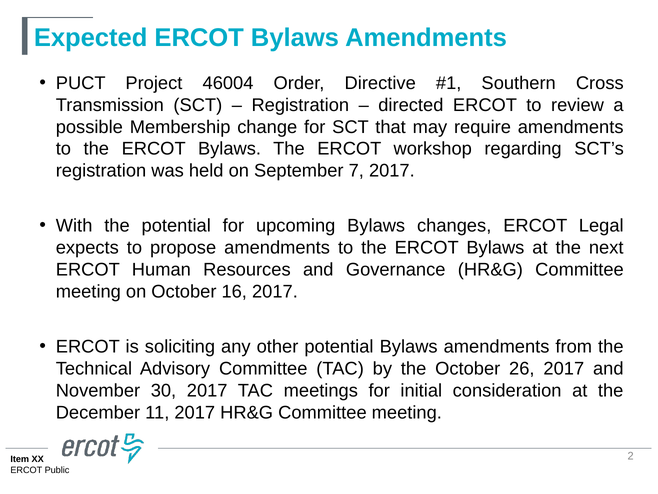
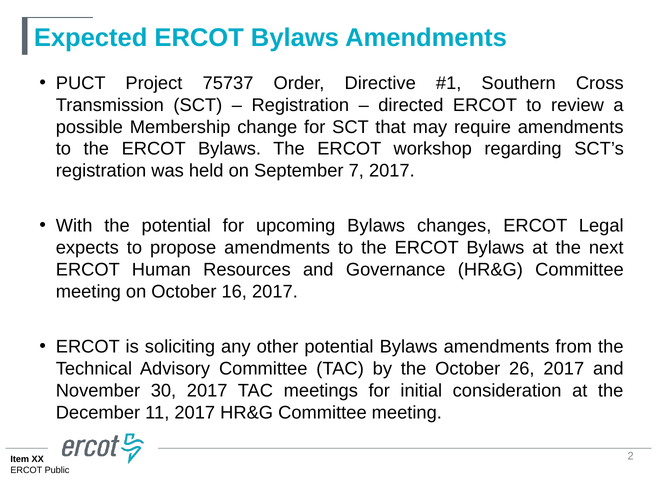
46004: 46004 -> 75737 (228, 83)
